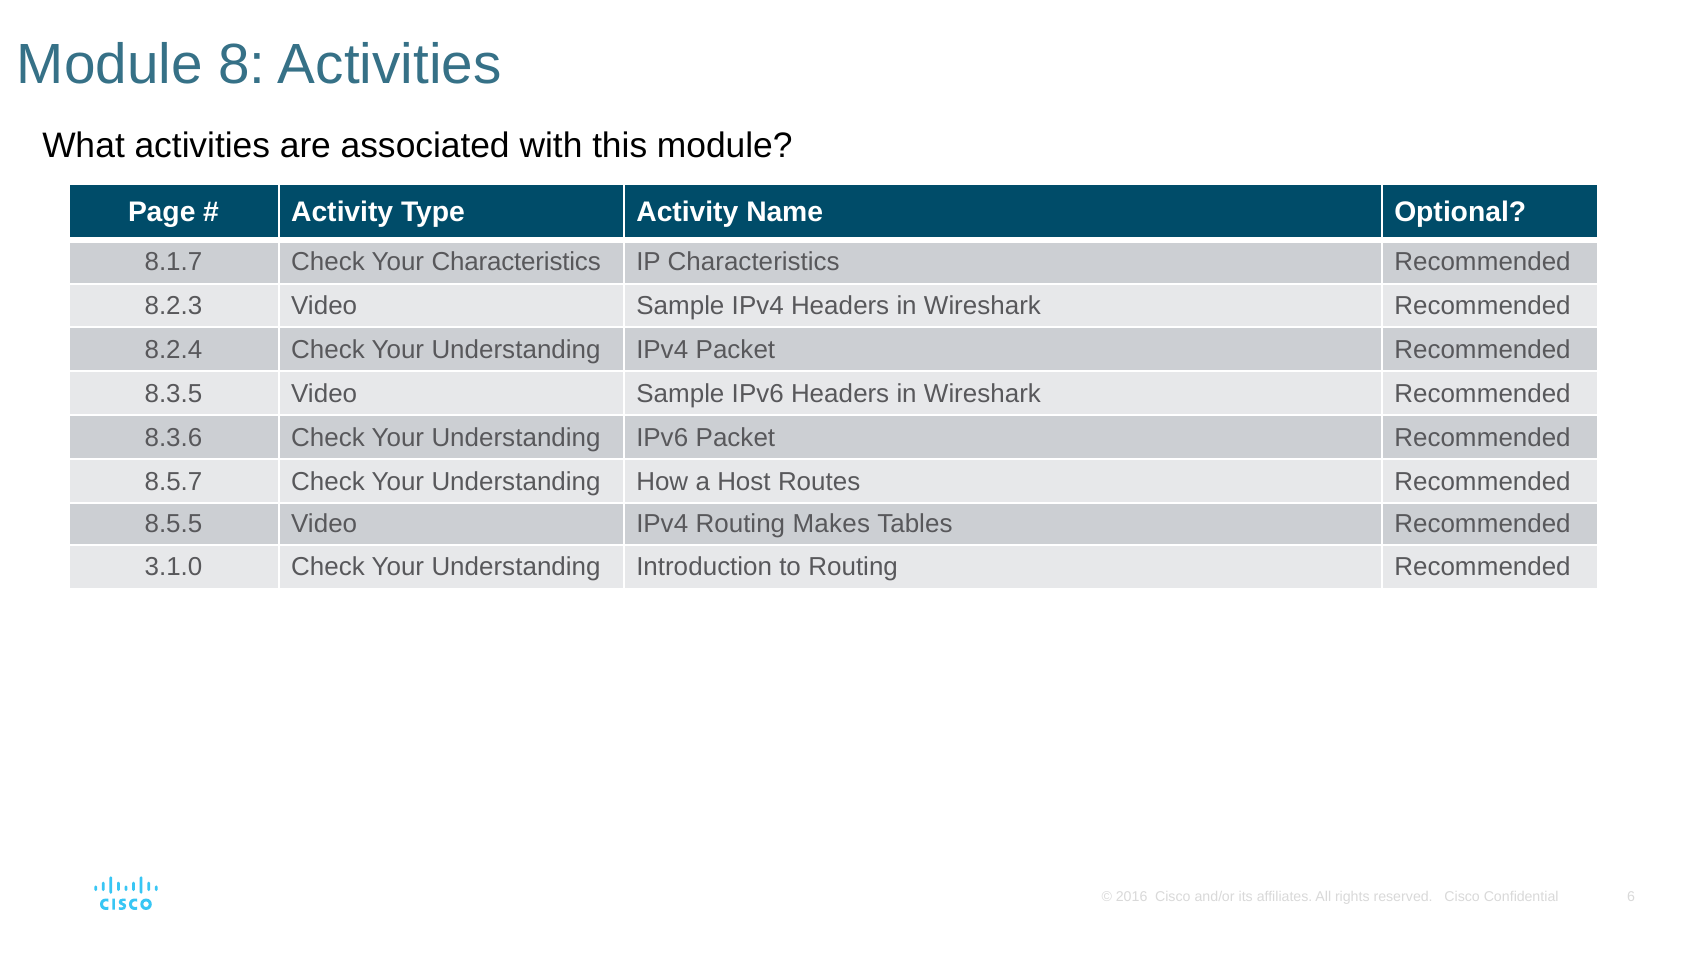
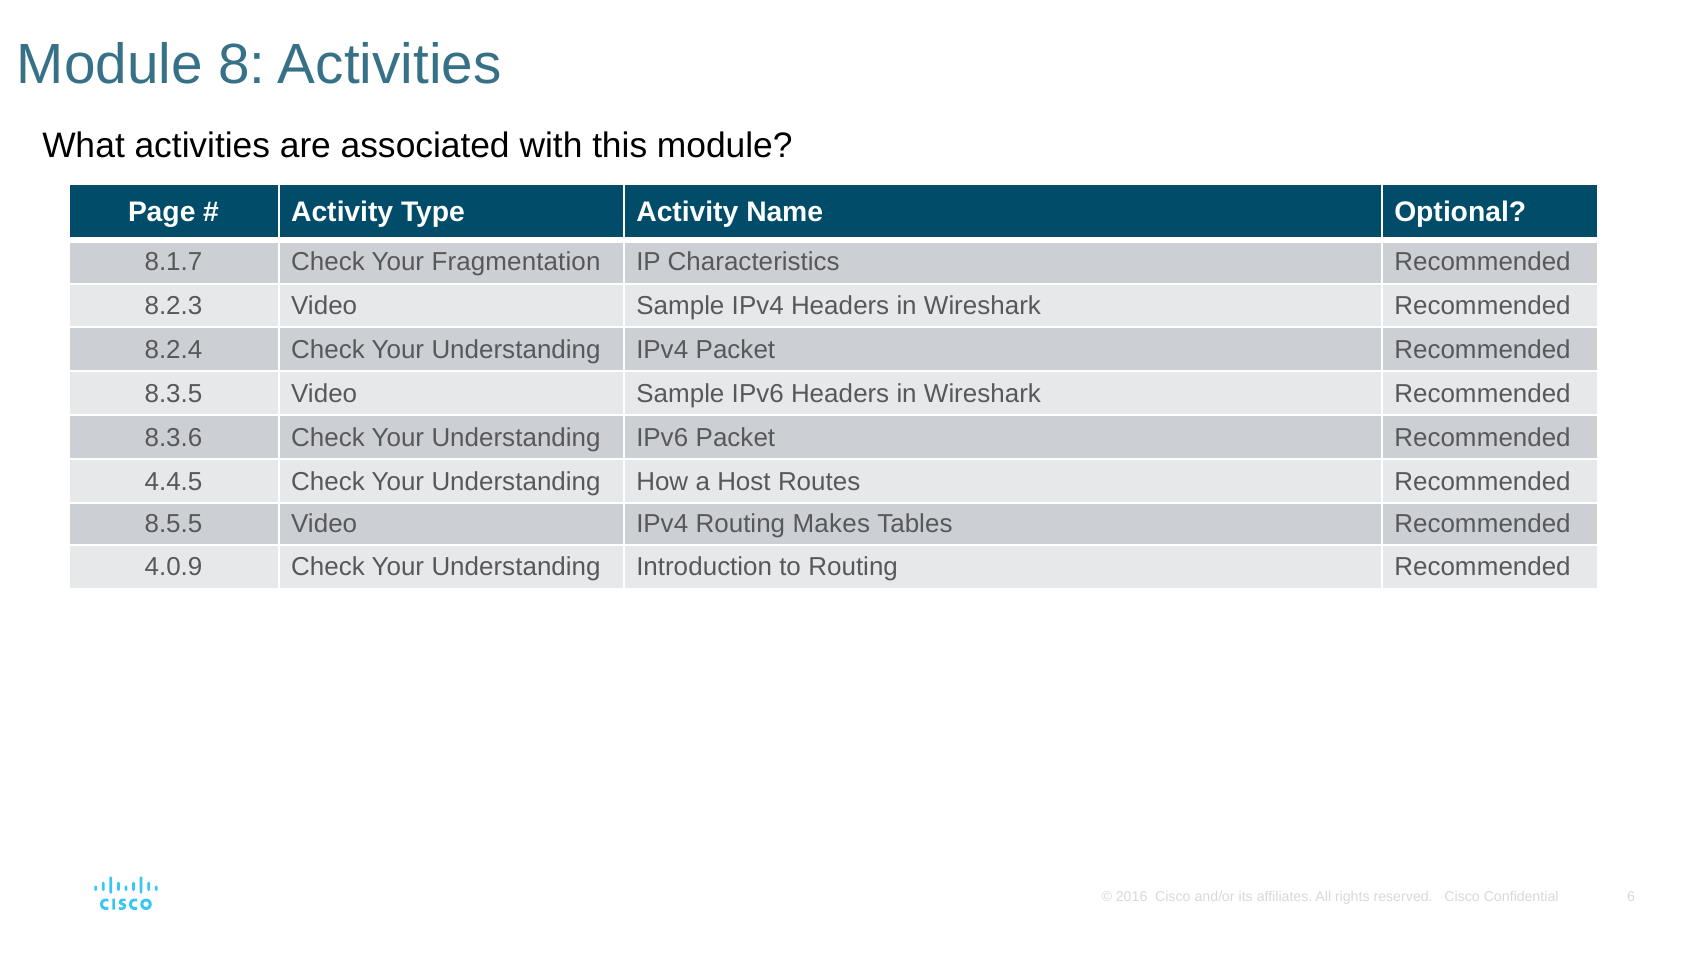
Your Characteristics: Characteristics -> Fragmentation (516, 262)
8.5.7: 8.5.7 -> 4.4.5 (174, 481)
3.1.0: 3.1.0 -> 4.0.9 (174, 567)
